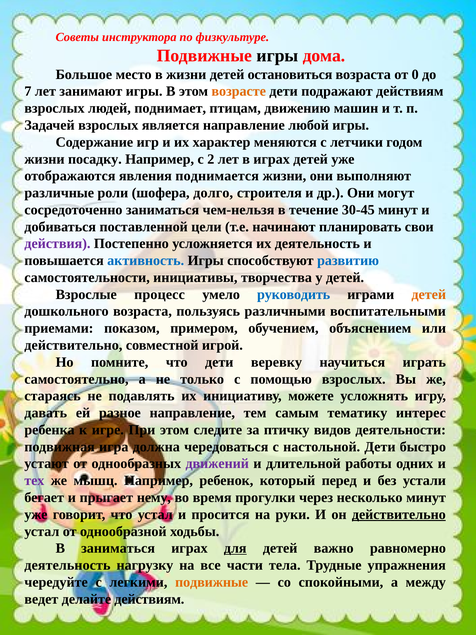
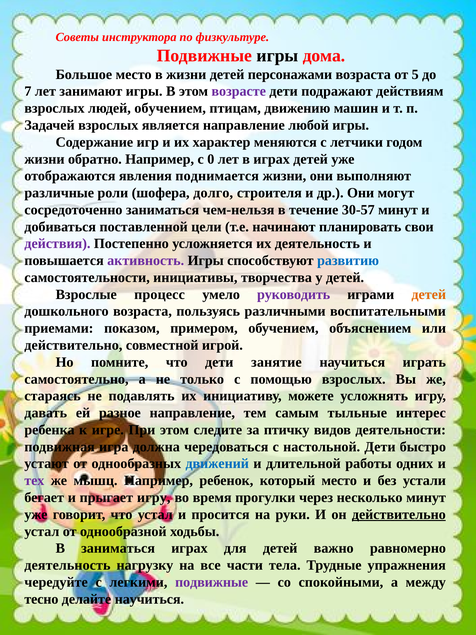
остановиться: остановиться -> персонажами (290, 74)
0: 0 -> 5 (415, 74)
возрасте colour: orange -> purple (239, 91)
людей поднимает: поднимает -> обучением (170, 108)
посадку: посадку -> обратно (95, 159)
2: 2 -> 0 (211, 159)
30-45: 30-45 -> 30-57 (358, 210)
активность colour: blue -> purple (146, 260)
руководить colour: blue -> purple (294, 294)
веревку: веревку -> занятие (276, 362)
тематику: тематику -> тыльные (357, 413)
движений colour: purple -> blue (217, 463)
который перед: перед -> место (339, 480)
прыгает нему: нему -> игру (154, 497)
для underline: present -> none (235, 548)
подвижные colour: orange -> purple (212, 582)
ведет: ведет -> тесно (41, 599)
делайте действиям: действиям -> научиться (149, 599)
